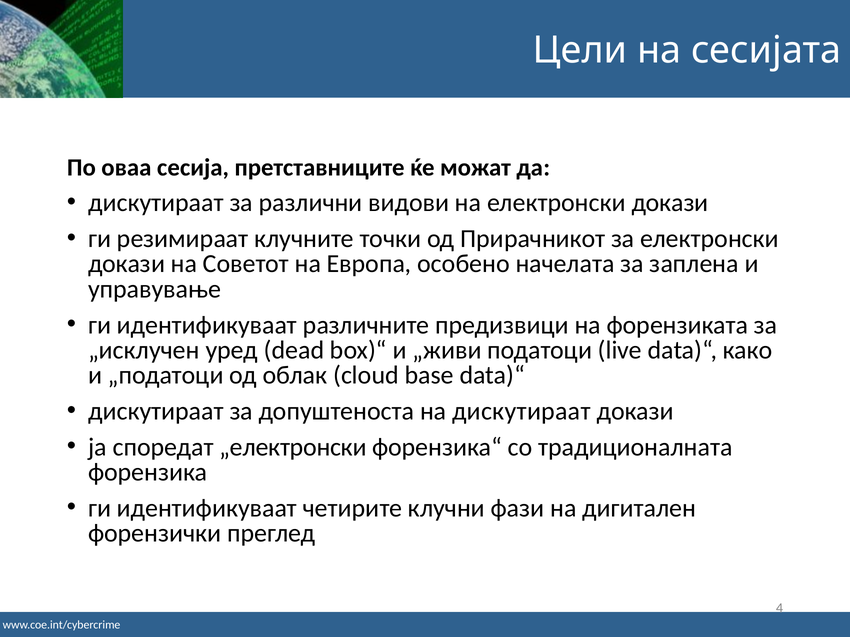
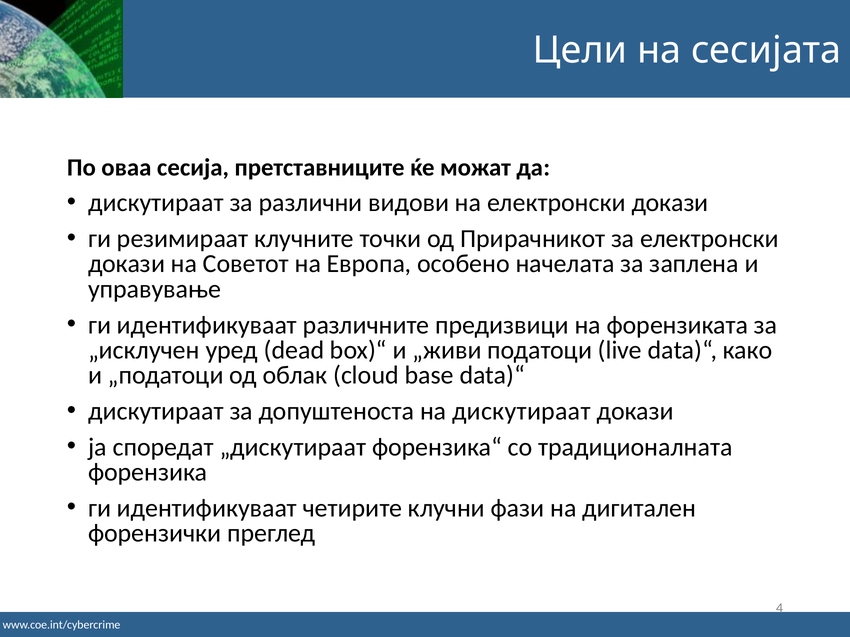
„електронски: „електронски -> „дискутираат (293, 447)
